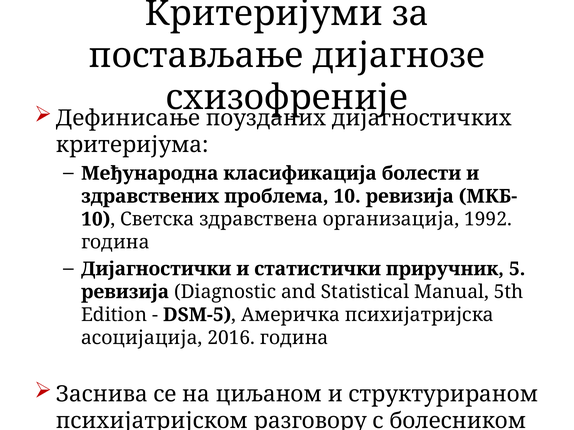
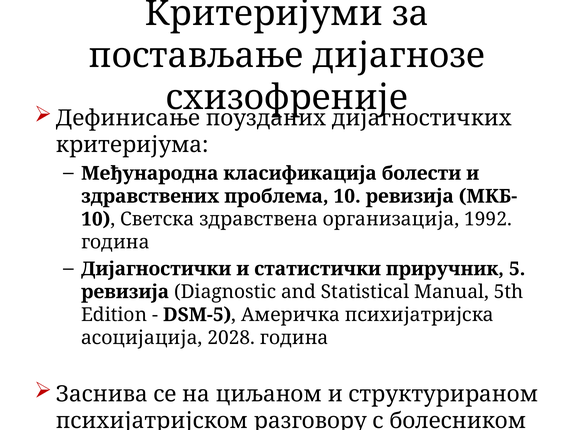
2016: 2016 -> 2028 (231, 338)
